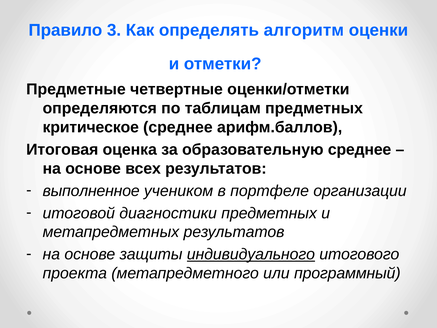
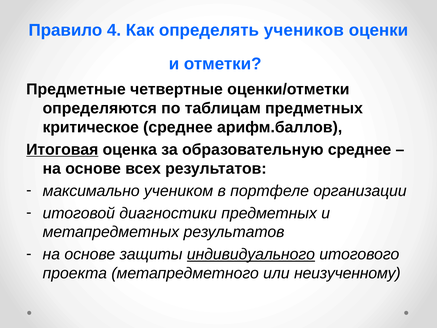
3: 3 -> 4 (114, 30)
алгоритм: алгоритм -> учеников (304, 30)
Итоговая underline: none -> present (62, 149)
выполненное: выполненное -> максимально (91, 191)
программный: программный -> неизученному (347, 273)
